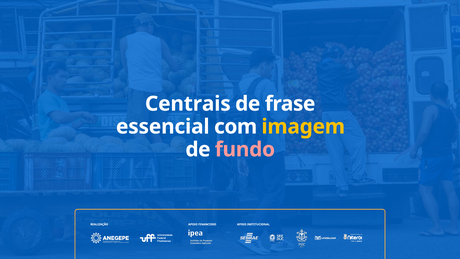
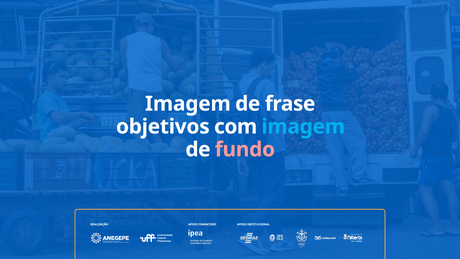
Centrais: Centrais -> Imagem (188, 104)
essencial: essencial -> objetivos (163, 127)
imagem colour: yellow -> light blue (303, 127)
